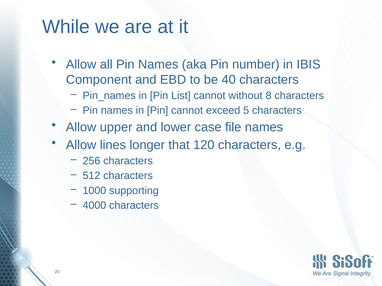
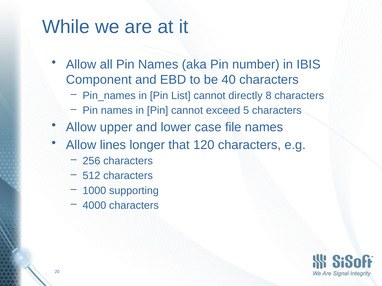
without: without -> directly (245, 96)
